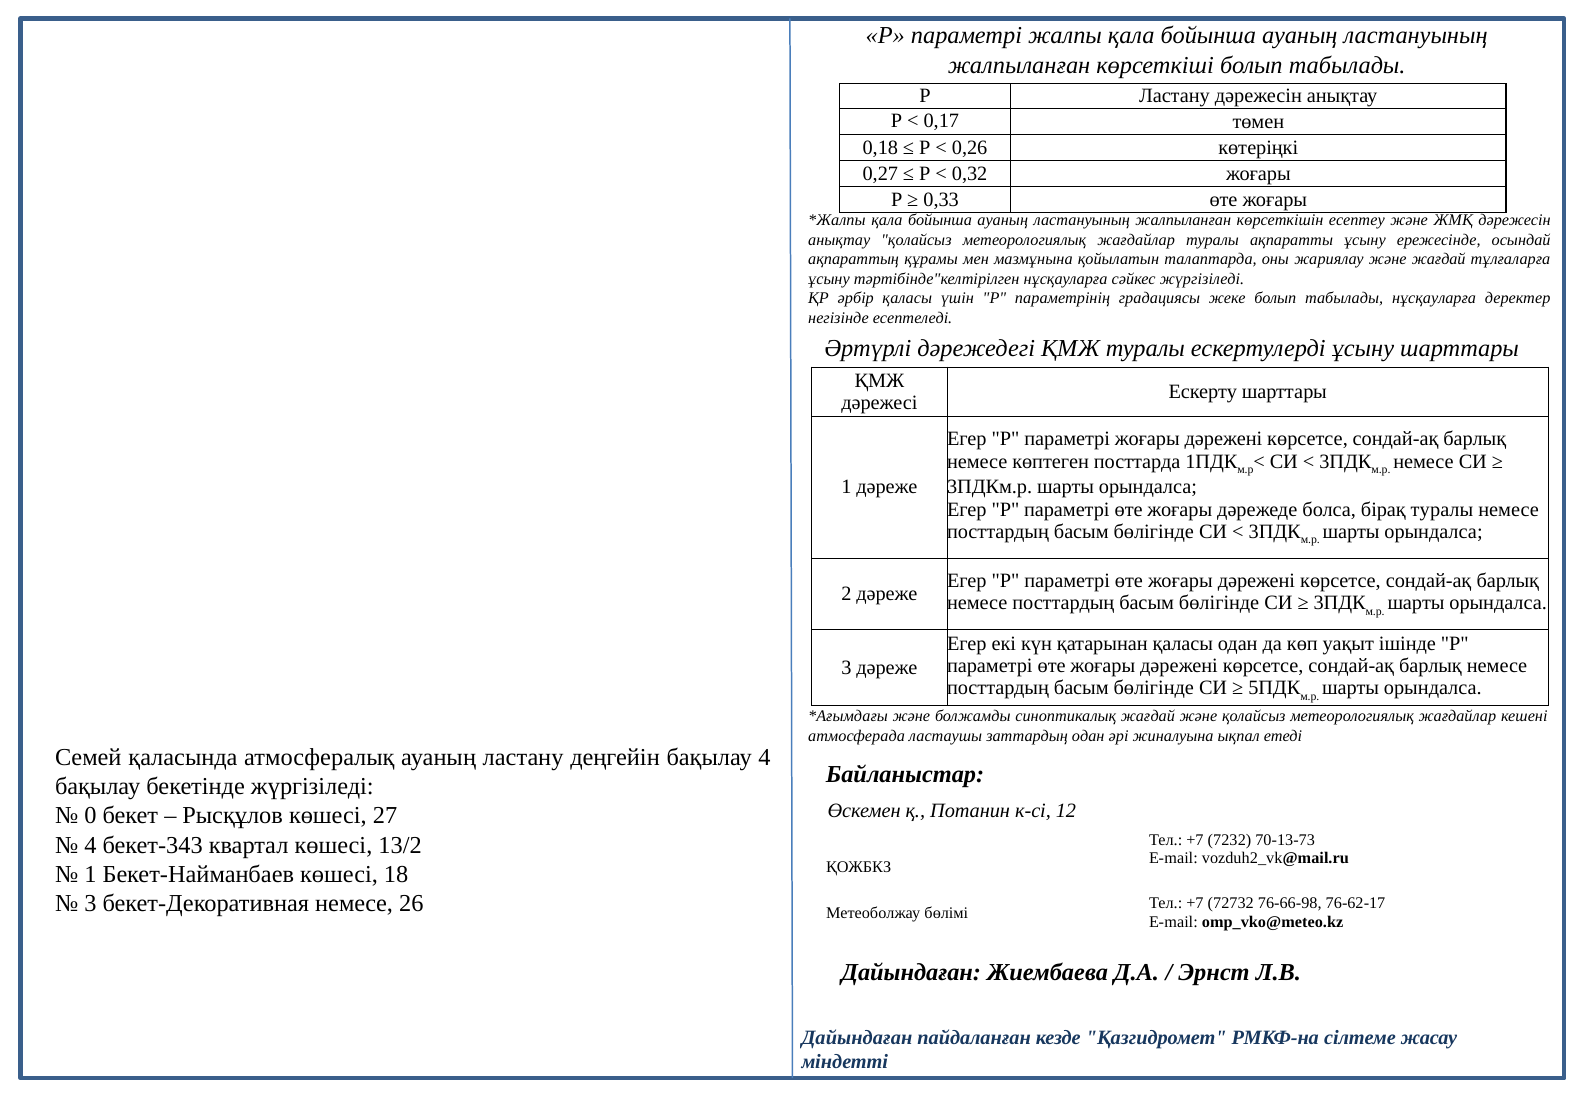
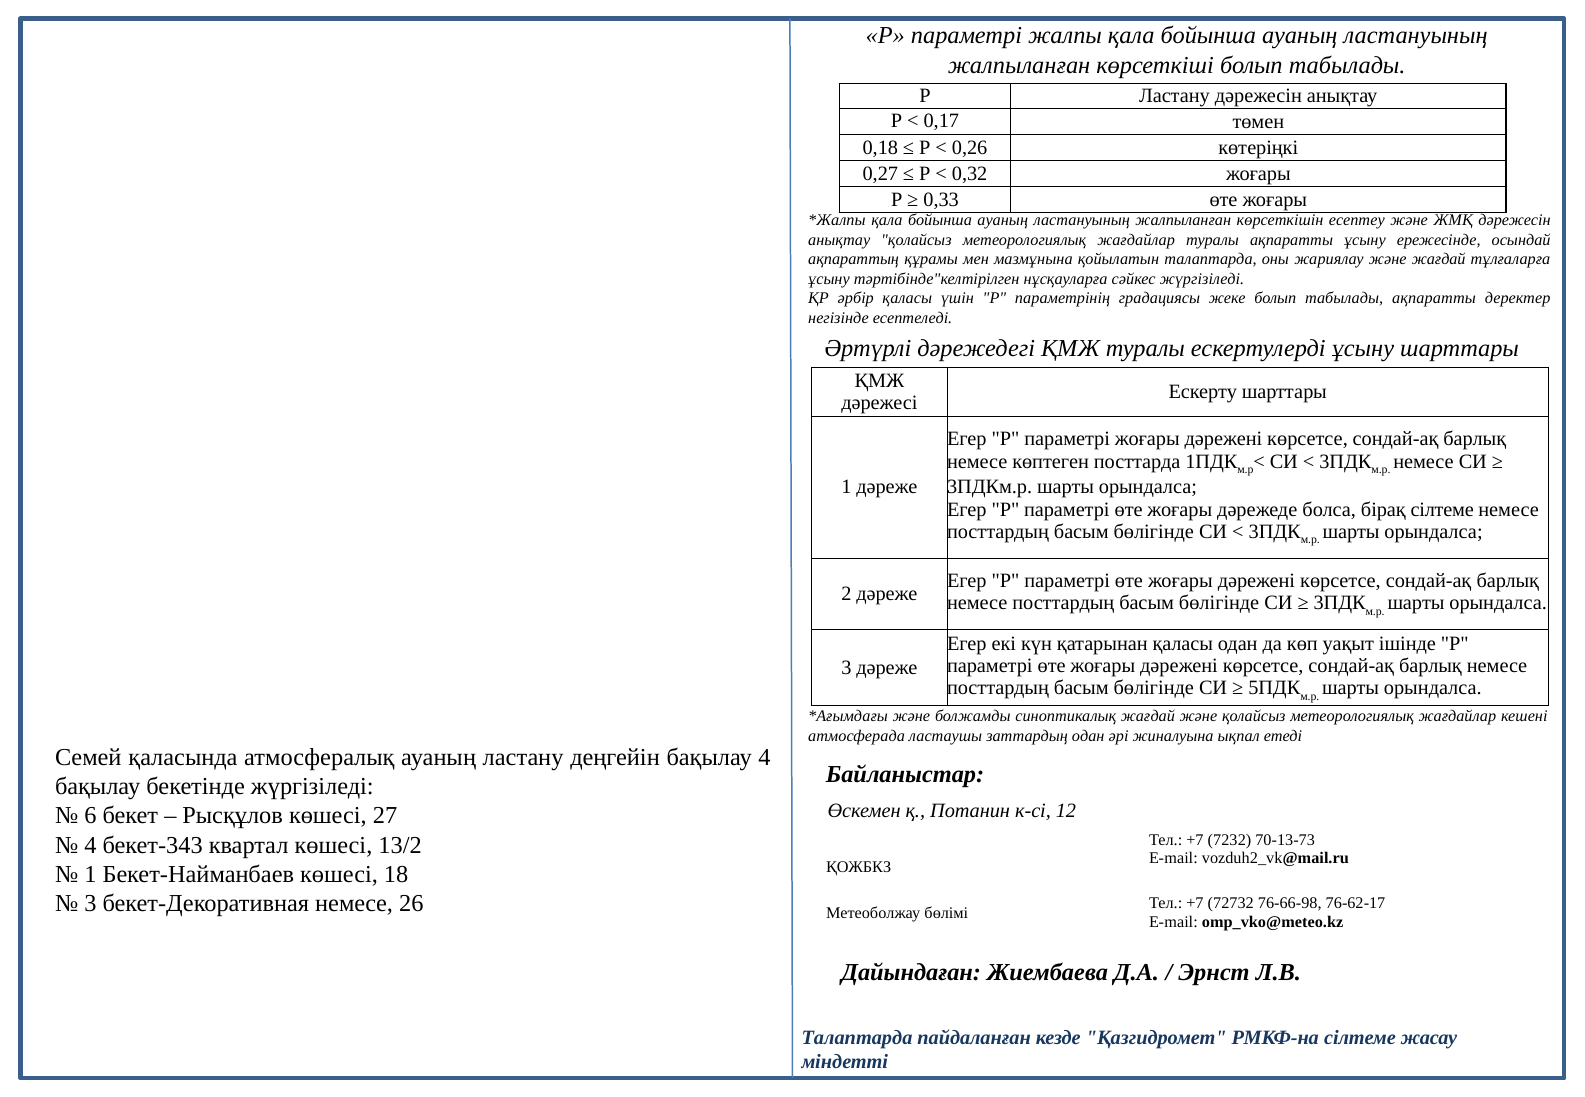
табылады нұсқауларға: нұсқауларға -> ақпаратты (1434, 298)
бірақ туралы: туралы -> сілтеме (1442, 510)
0: 0 -> 6 (90, 816)
Дайындаған: Дайындаған -> Талаптарда (857, 1038)
